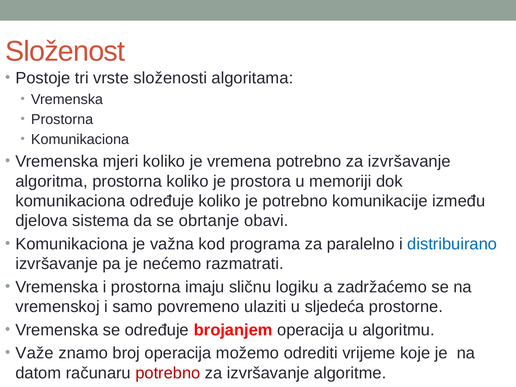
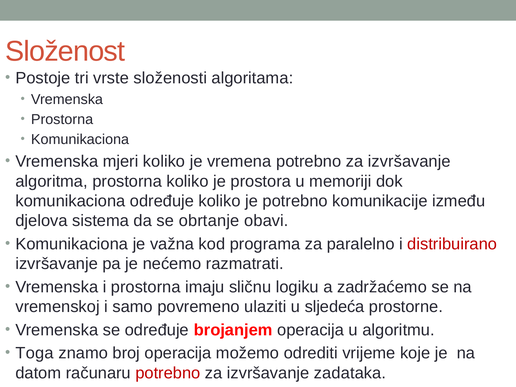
distribuirano colour: blue -> red (452, 244)
Važe: Važe -> Toga (35, 353)
algoritme: algoritme -> zadataka (350, 373)
